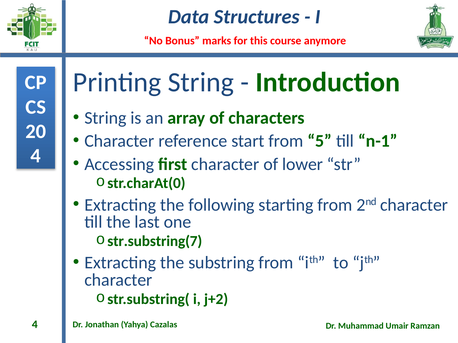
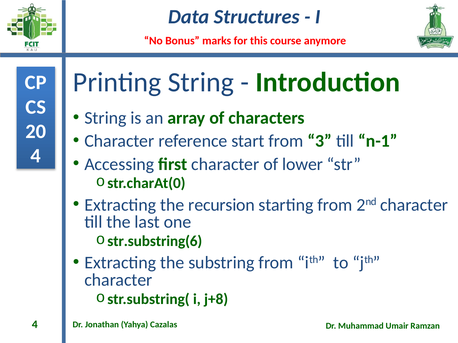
5: 5 -> 3 (320, 141)
following: following -> recursion (222, 205)
str.substring(7: str.substring(7 -> str.substring(6 (155, 241)
j+2: j+2 -> j+8 (216, 300)
